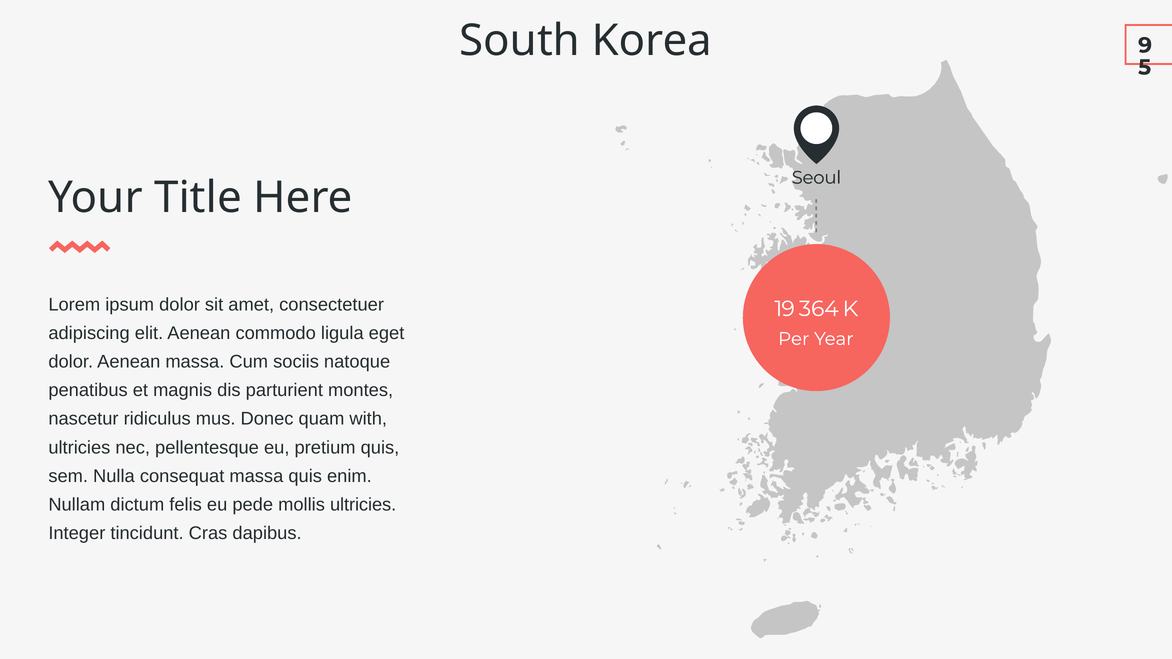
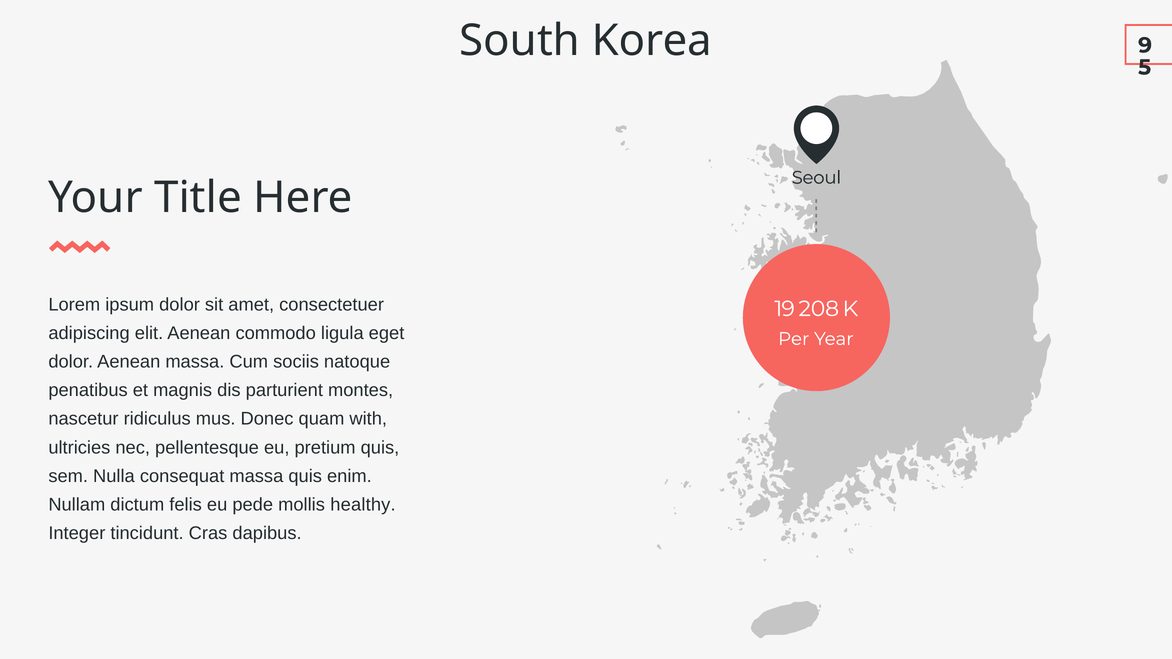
364: 364 -> 208 (819, 309)
mollis ultricies: ultricies -> healthy (363, 505)
